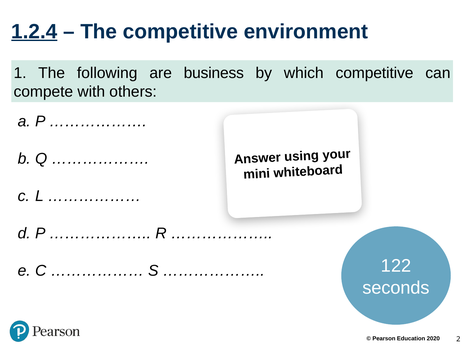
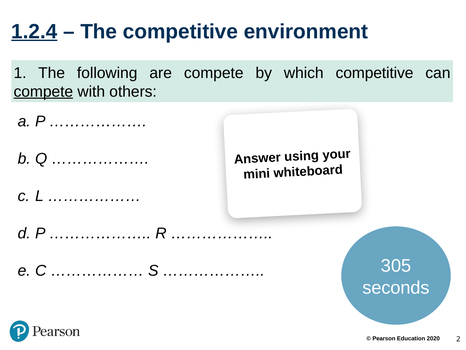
are business: business -> compete (214, 73)
compete underline: none -> present (43, 91)
122: 122 -> 305 (396, 266)
